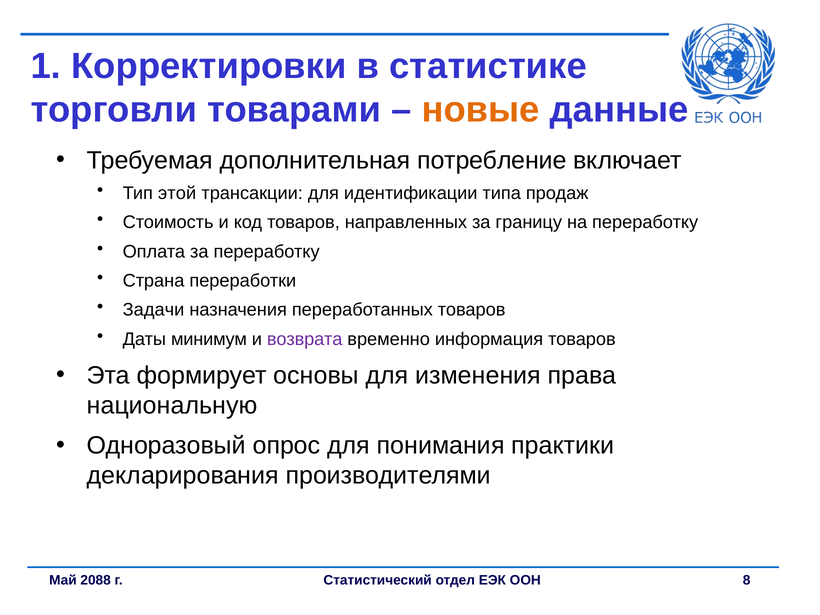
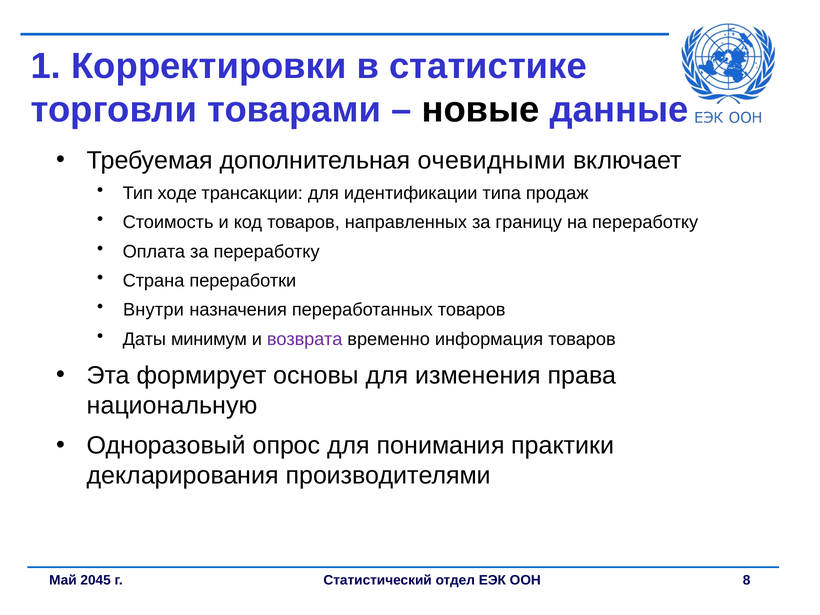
новые colour: orange -> black (481, 110)
потребление: потребление -> очевидными (492, 161)
этой: этой -> ходе (177, 193)
Задачи: Задачи -> Внутри (153, 310)
2088: 2088 -> 2045 (96, 580)
